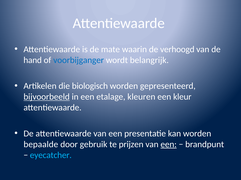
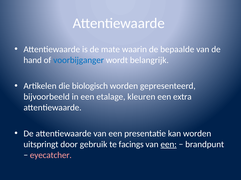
verhoogd: verhoogd -> bepaalde (177, 49)
bijvoorbeeld underline: present -> none (47, 97)
kleur: kleur -> extra (182, 97)
bepaalde: bepaalde -> uitspringt (41, 145)
prijzen: prijzen -> facings (131, 145)
eyecatcher colour: light blue -> pink (51, 156)
